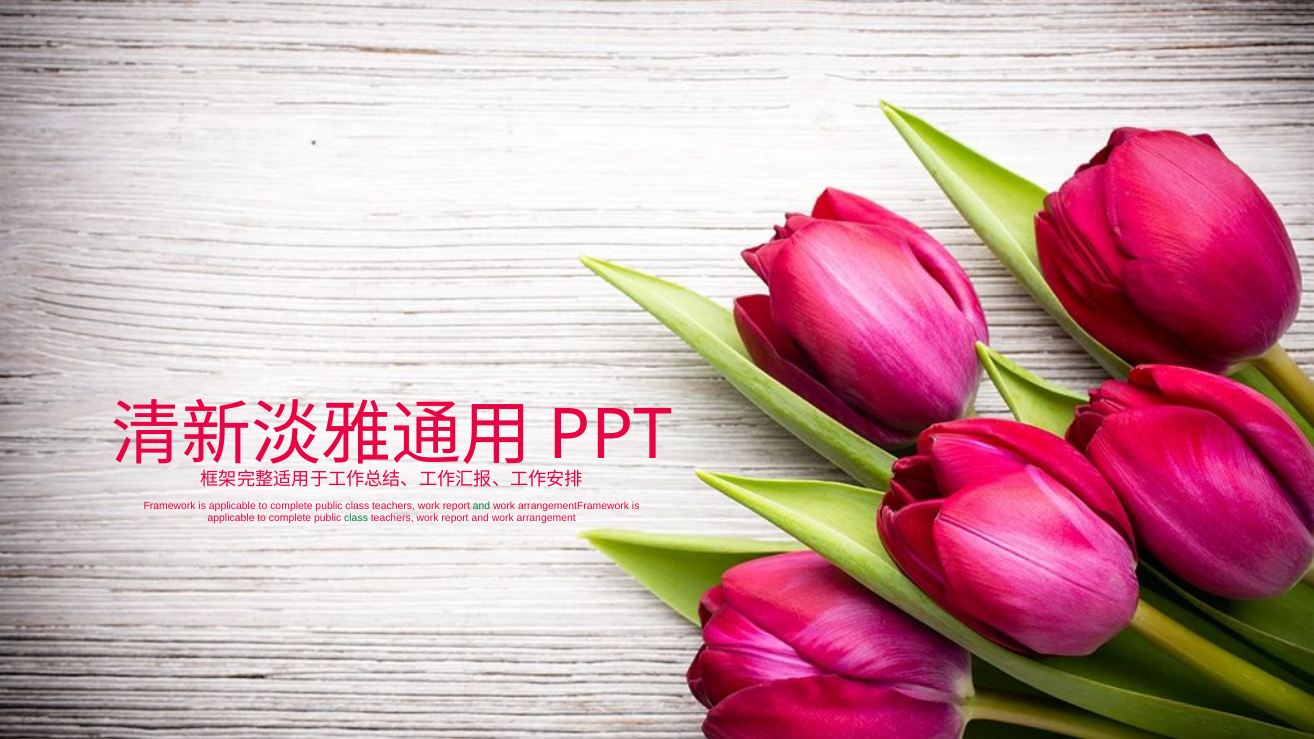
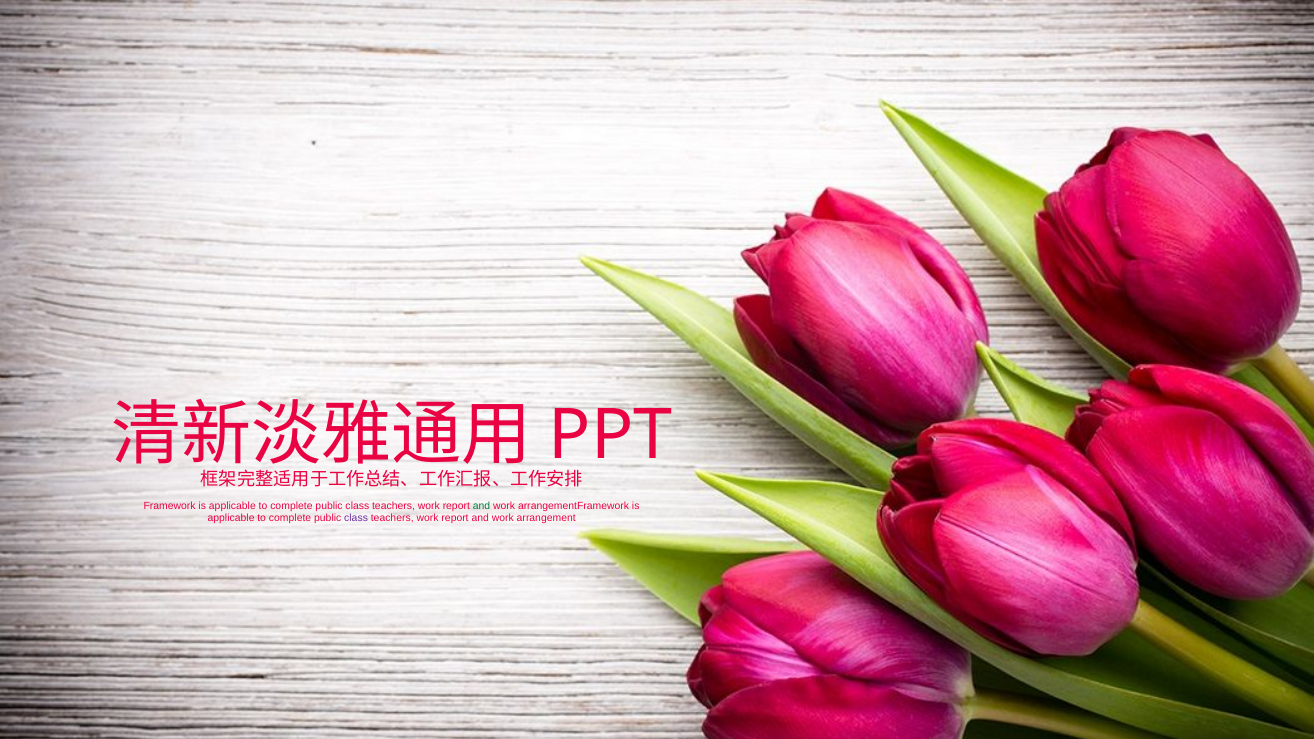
class colour: green -> purple (356, 518)
